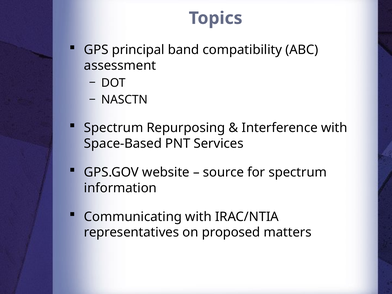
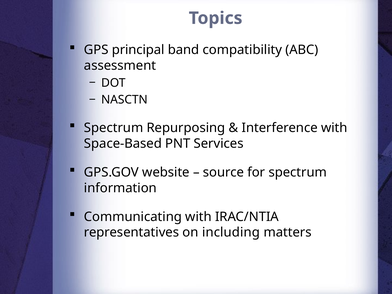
proposed: proposed -> including (231, 232)
